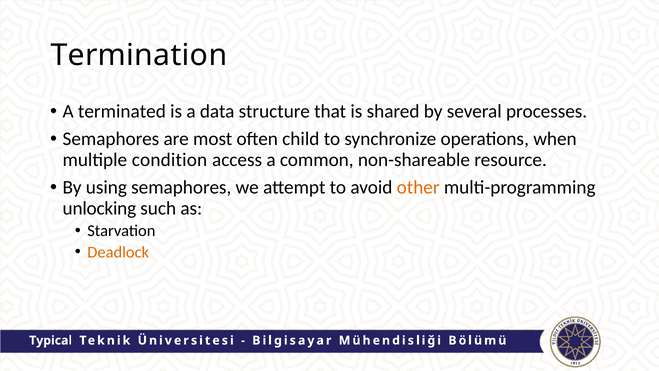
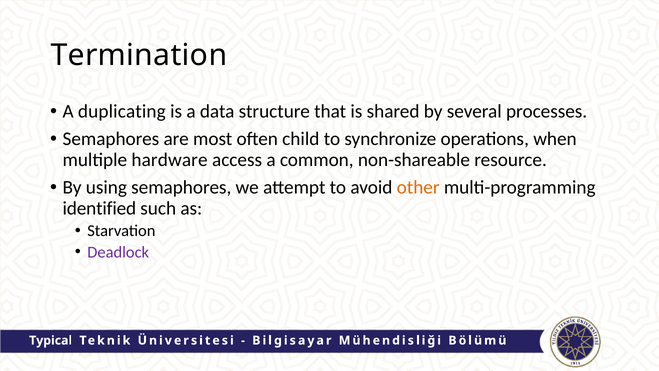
terminated: terminated -> duplicating (122, 111)
condition: condition -> hardware (170, 160)
unlocking: unlocking -> identified (99, 208)
Deadlock colour: orange -> purple (118, 252)
